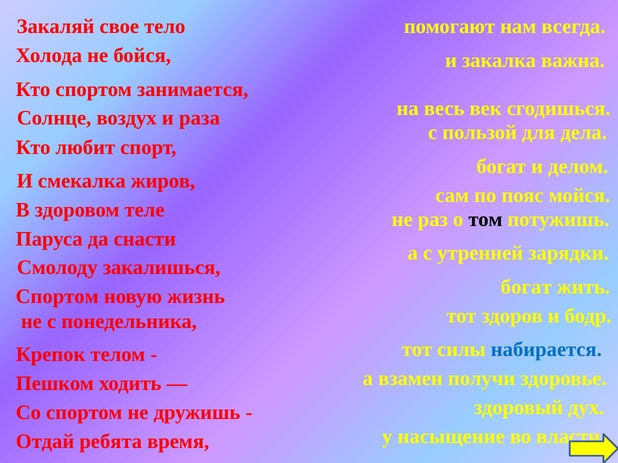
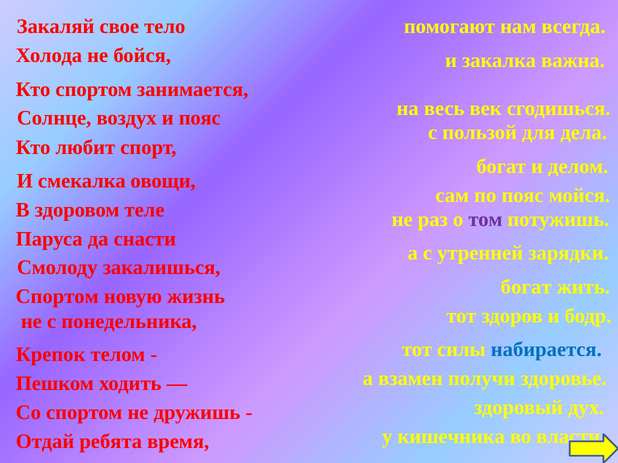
и раза: раза -> пояс (200, 118)
жиров: жиров -> овощи (163, 181)
том colour: black -> purple (485, 220)
насыщение: насыщение -> кишечника (451, 437)
